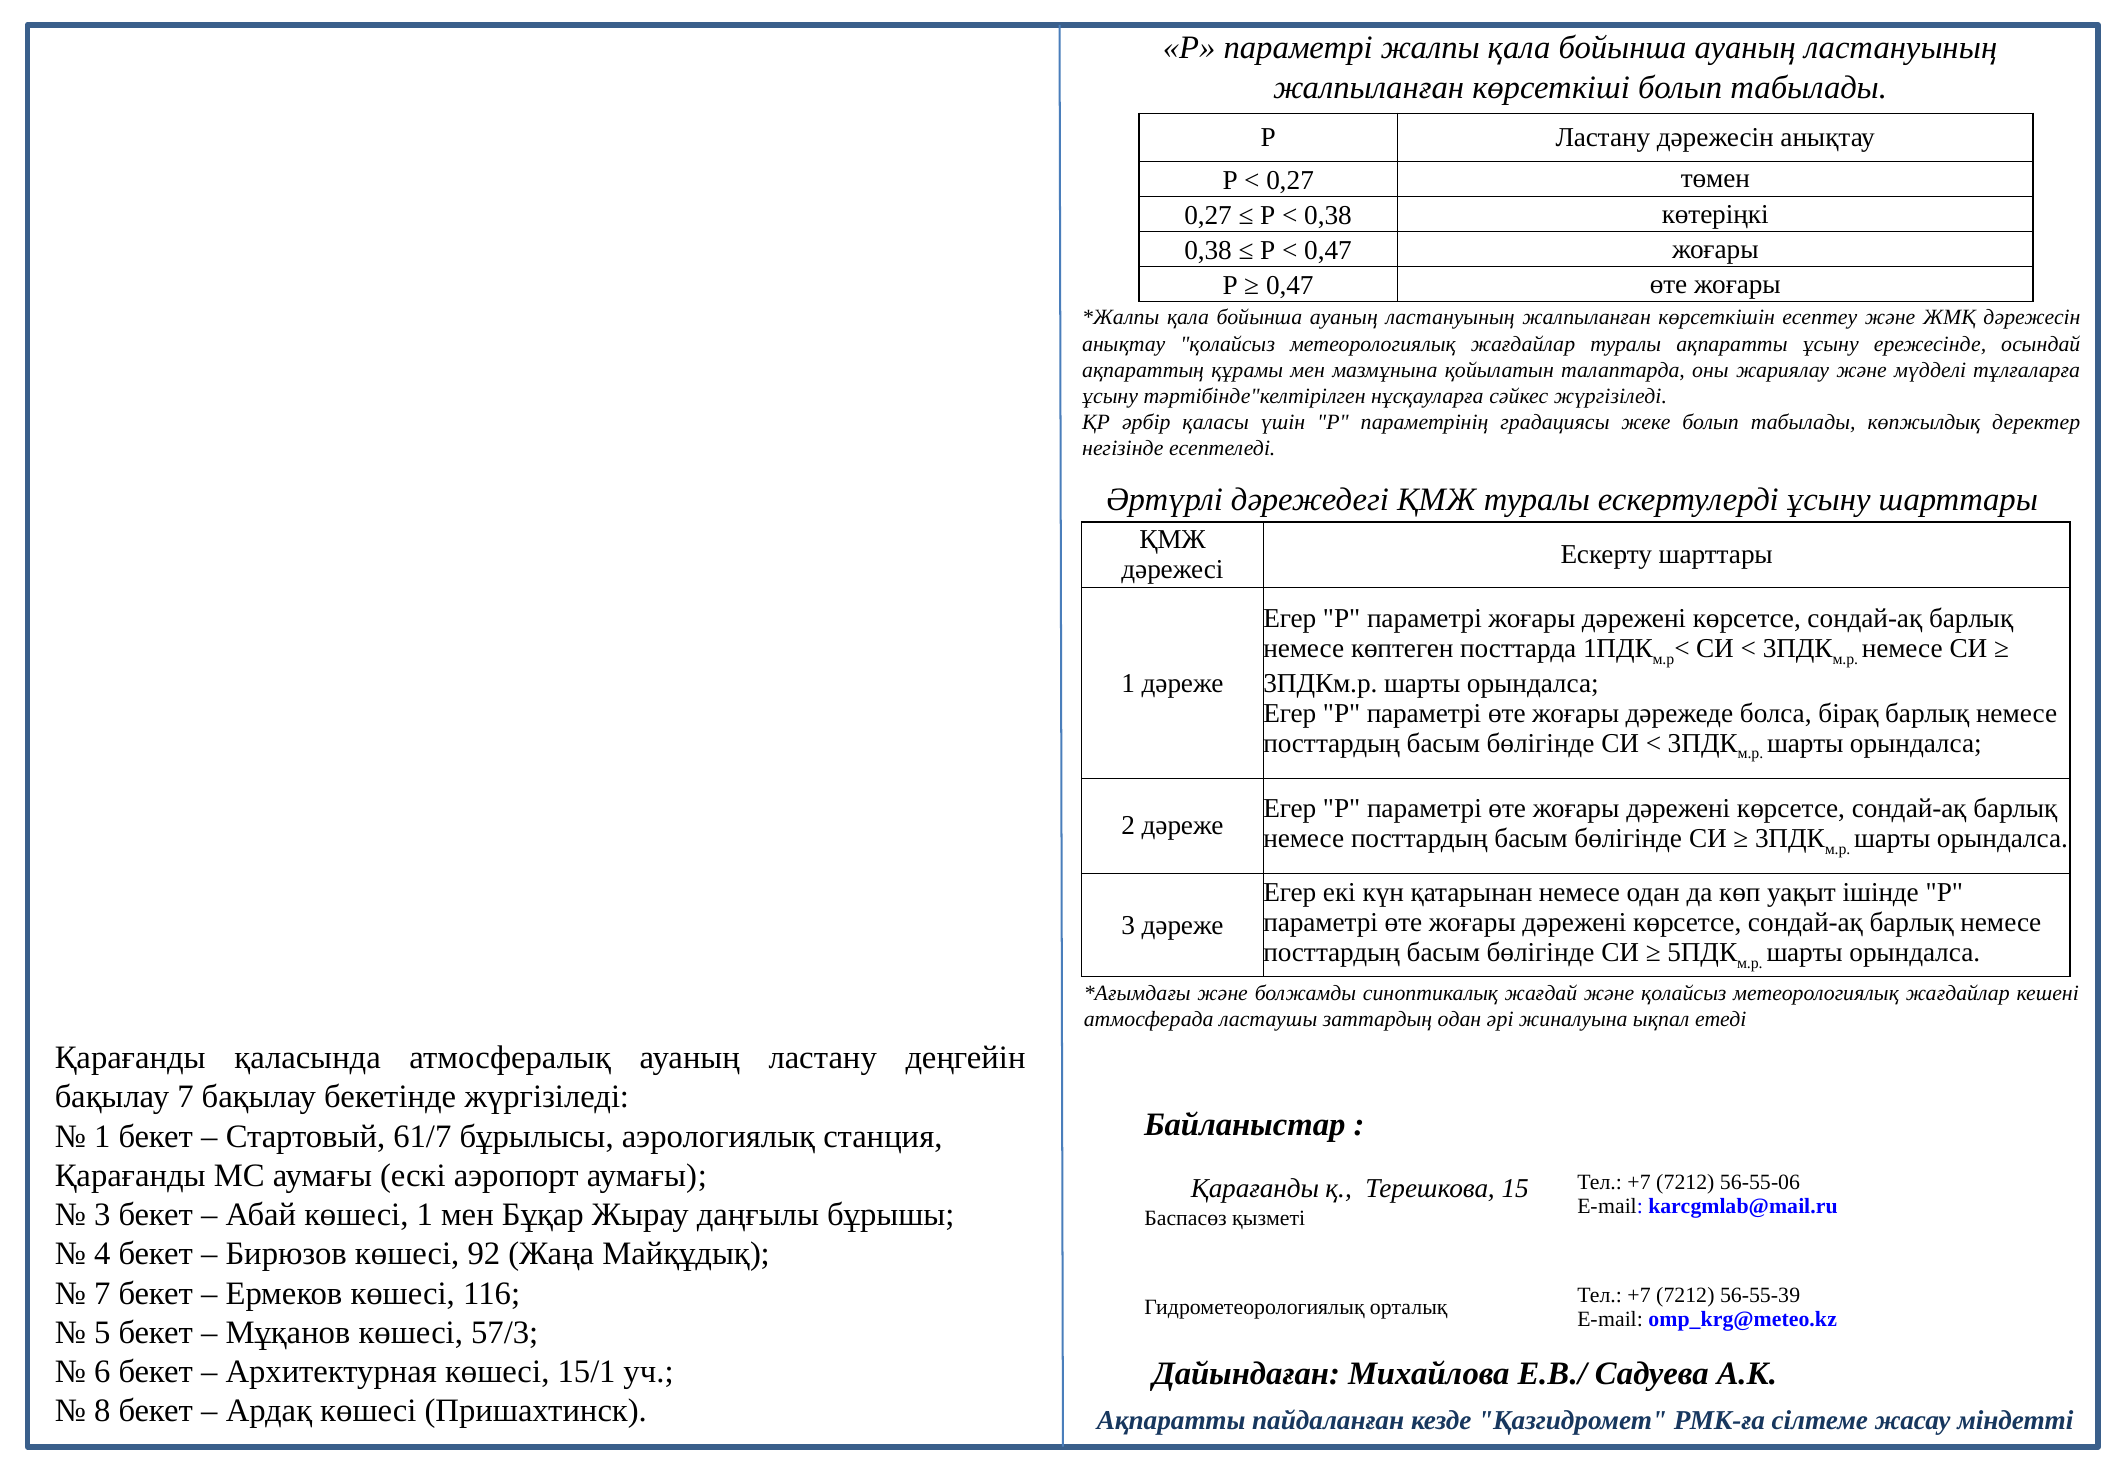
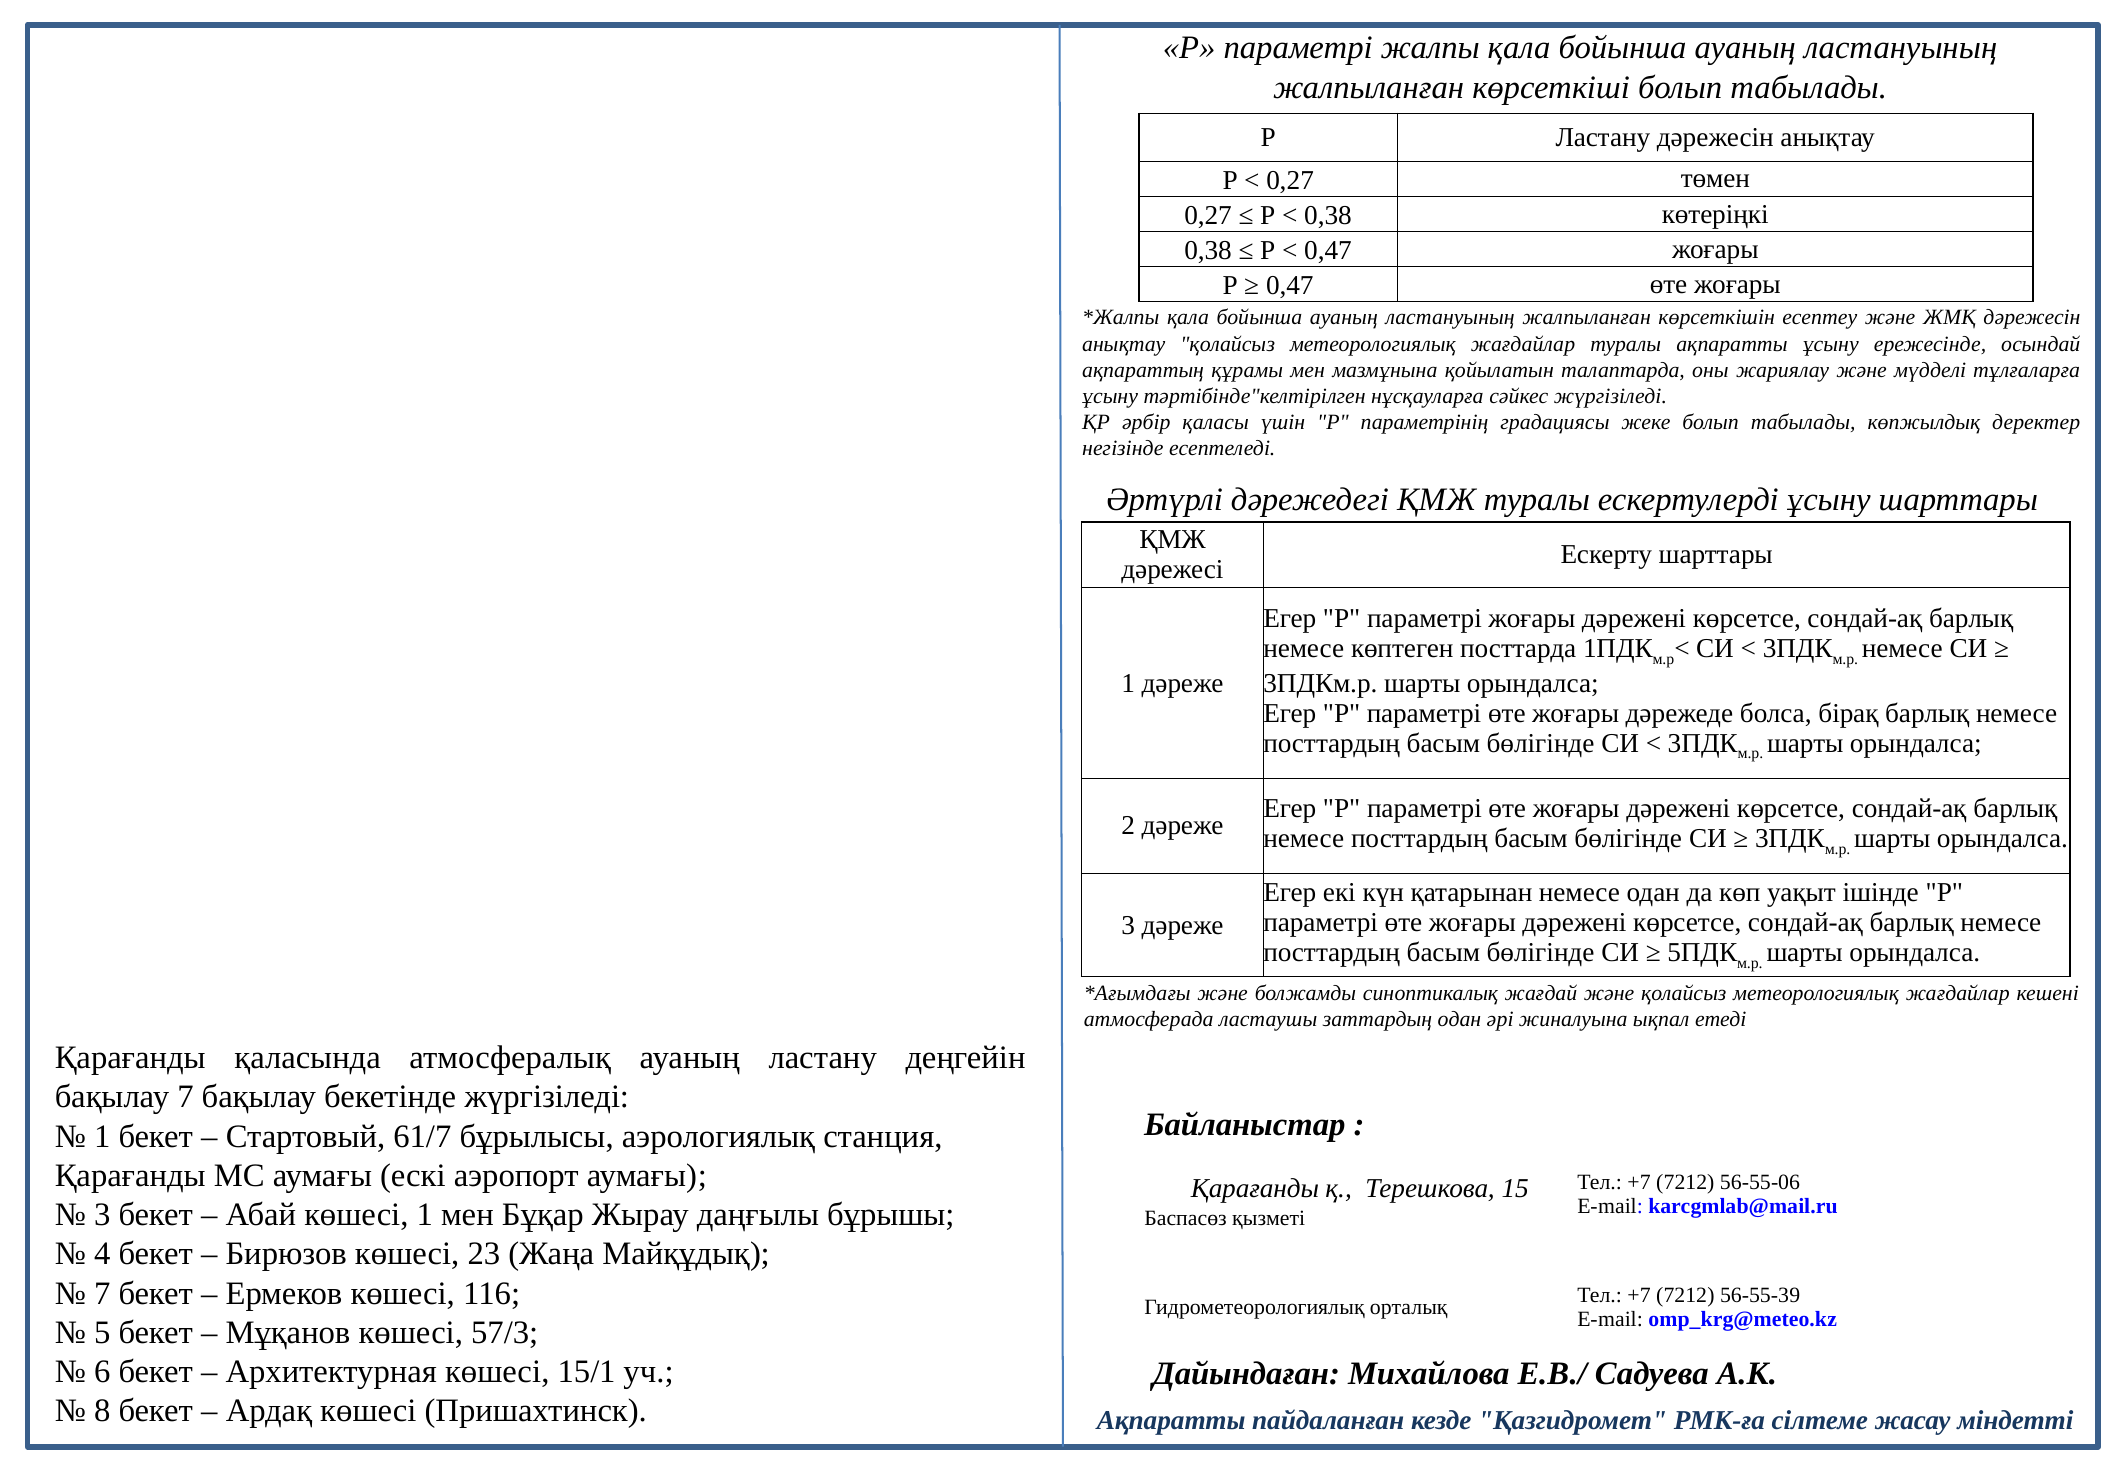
92: 92 -> 23 (484, 1254)
